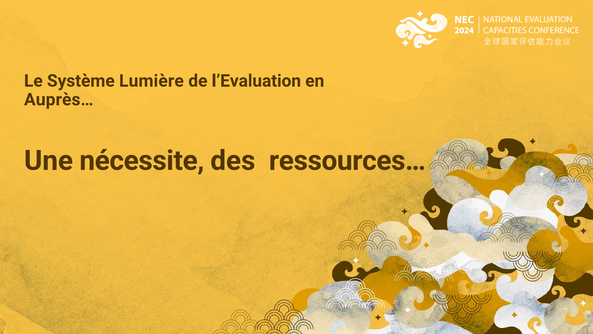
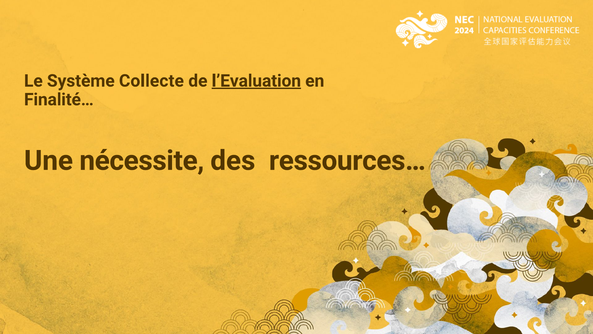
Lumière: Lumière -> Collecte (151, 81)
l’Evaluation underline: none -> present (256, 81)
Auprès…: Auprès… -> Finalité… (59, 99)
